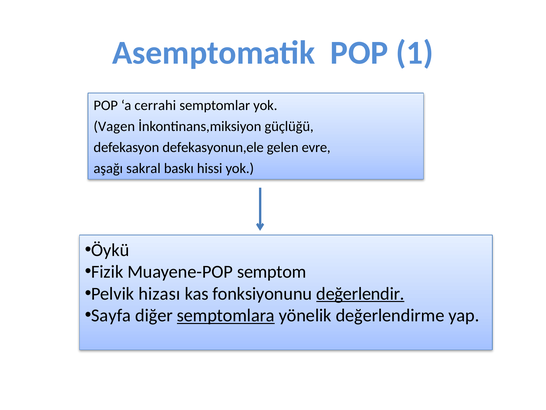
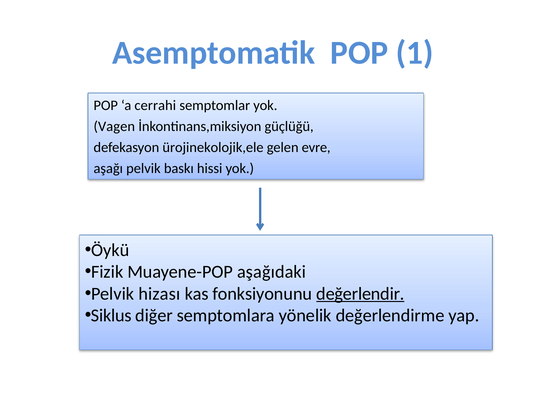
defekasyonun,ele: defekasyonun,ele -> ürojinekolojik,ele (213, 147)
aşağı sakral: sakral -> pelvik (143, 168)
semptom: semptom -> aşağıdaki (272, 272)
Sayfa: Sayfa -> Siklus (111, 315)
semptomlara underline: present -> none (226, 315)
